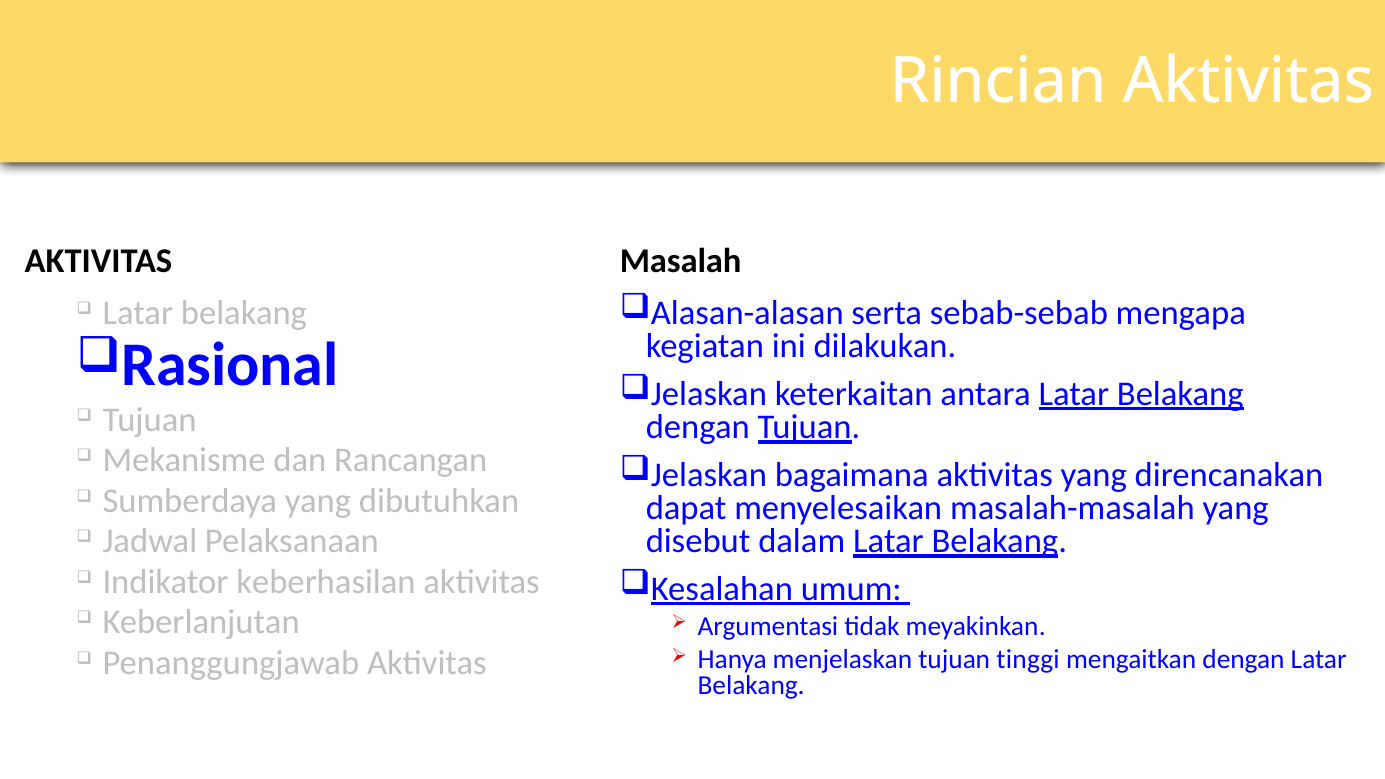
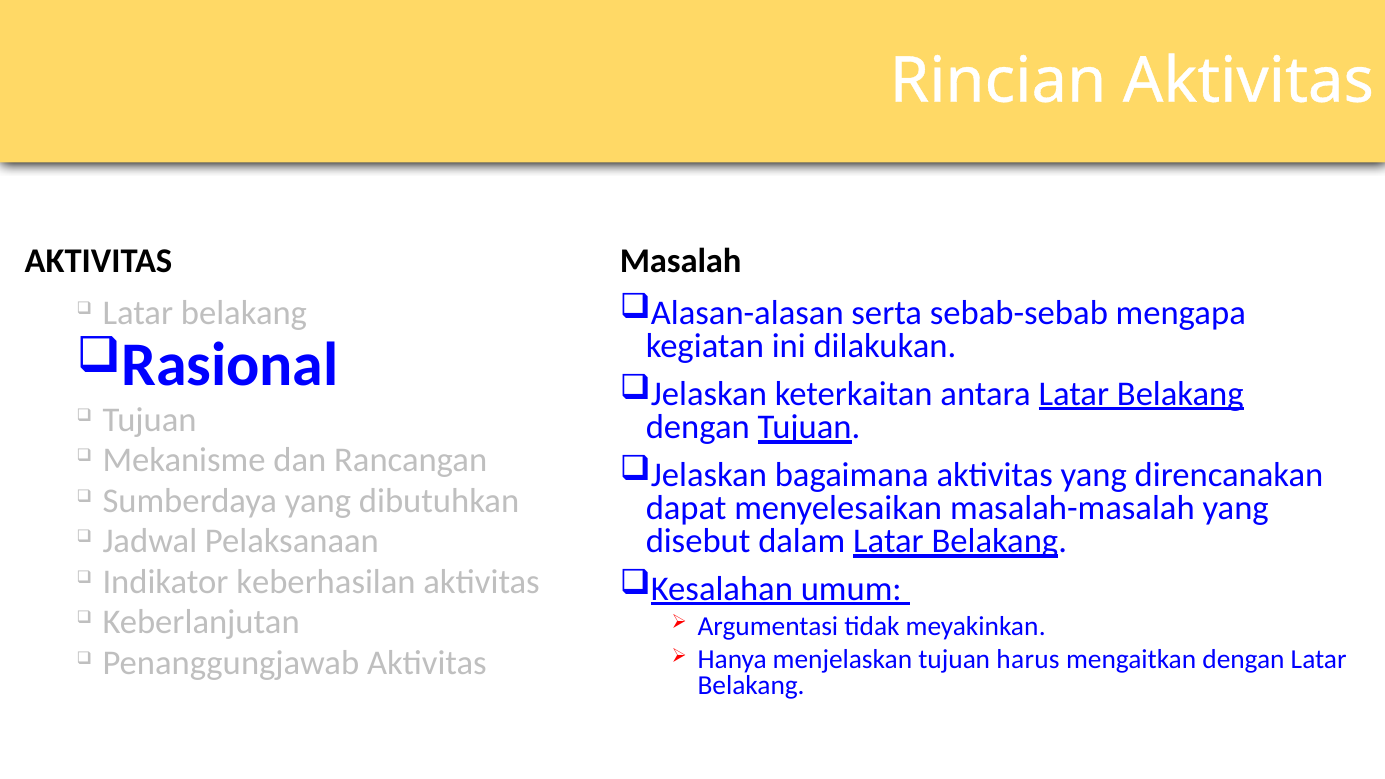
tinggi: tinggi -> harus (1028, 660)
